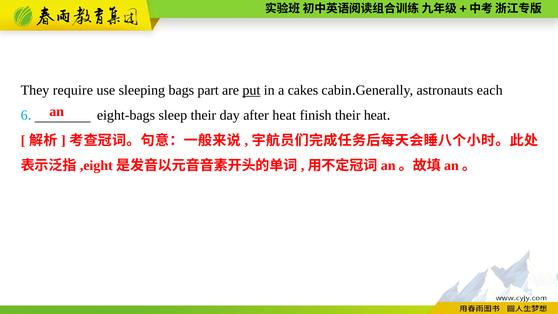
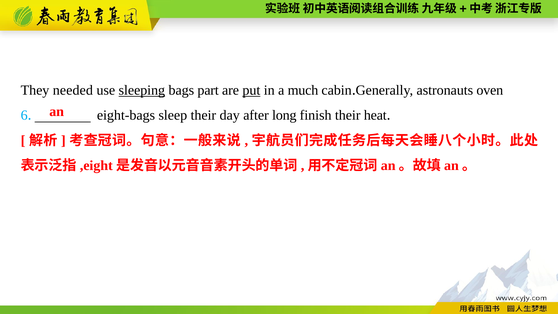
require: require -> needed (73, 90)
sleeping underline: none -> present (142, 90)
cakes: cakes -> much (303, 90)
each: each -> oven (490, 90)
after heat: heat -> long (284, 115)
